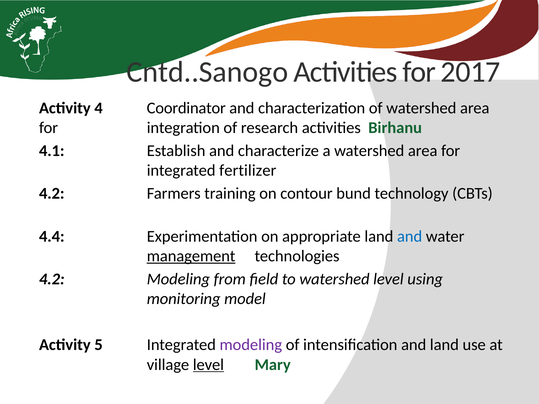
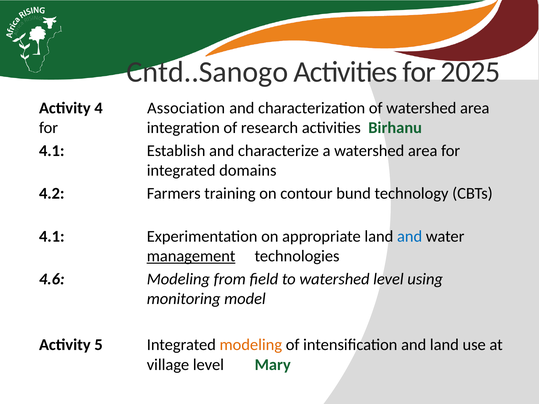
2017: 2017 -> 2025 (470, 72)
Coordinator: Coordinator -> Association (186, 108)
fertilizer: fertilizer -> domains (248, 171)
4.4: 4.4 -> 4.1 (52, 236)
4.2: 4.2 -> 4.6 (52, 279)
modeling colour: purple -> orange (251, 345)
level underline: present -> none (208, 365)
